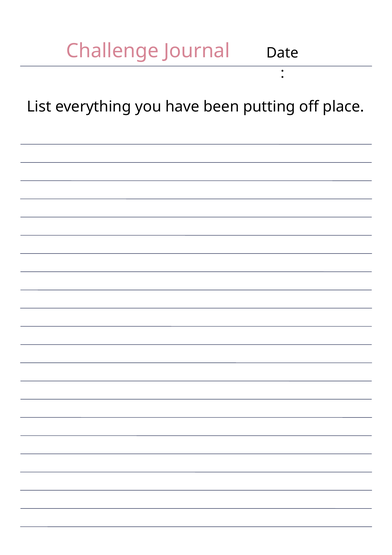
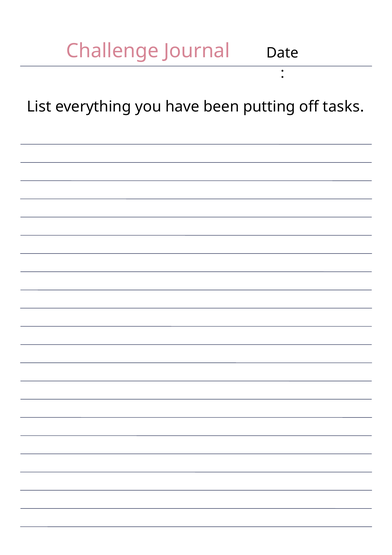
place: place -> tasks (343, 107)
